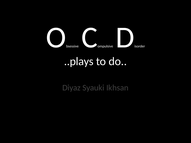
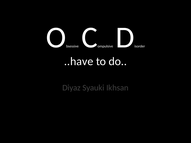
..plays: ..plays -> ..have (79, 61)
